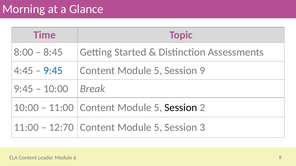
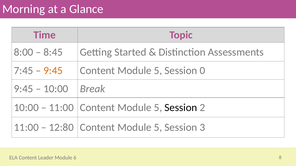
4:45: 4:45 -> 7:45 (24, 71)
9:45 colour: blue -> orange (53, 71)
9: 9 -> 0 (202, 71)
12:70: 12:70 -> 12:80 (61, 128)
